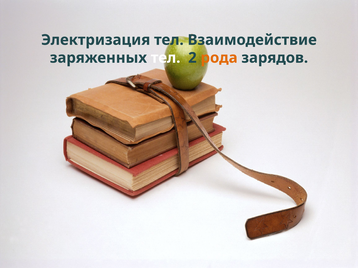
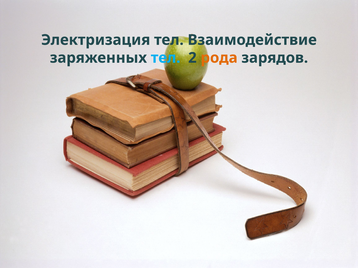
тел colour: white -> light blue (166, 58)
